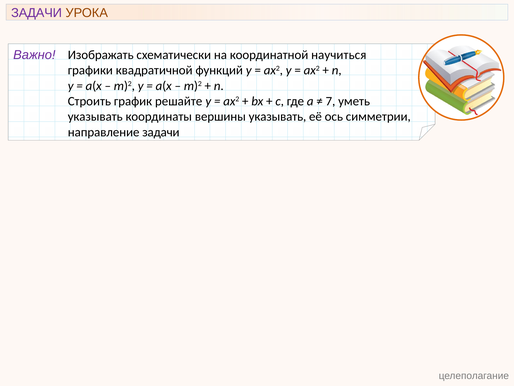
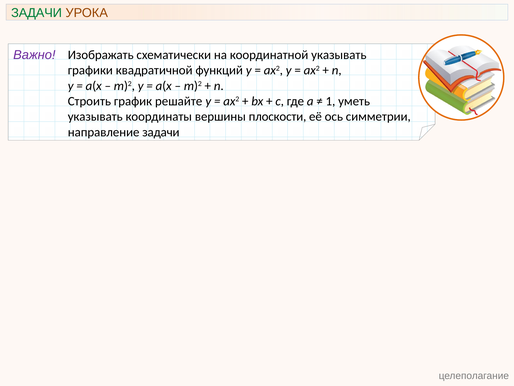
ЗАДАЧИ colour: purple -> green (37, 13)
координатной научиться: научиться -> указывать (339, 55)
7: 7 -> 1 (331, 101)
вершины указывать: указывать -> плоскости (278, 117)
